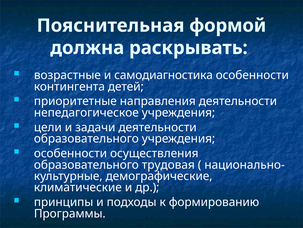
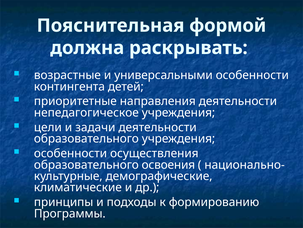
самодиагностика: самодиагностика -> универсальными (163, 75)
трудовая: трудовая -> освоения (168, 164)
